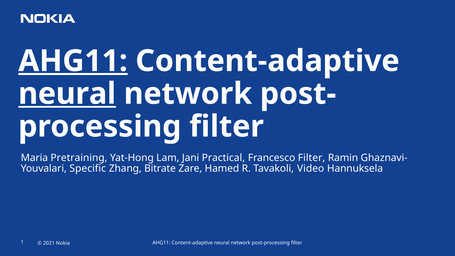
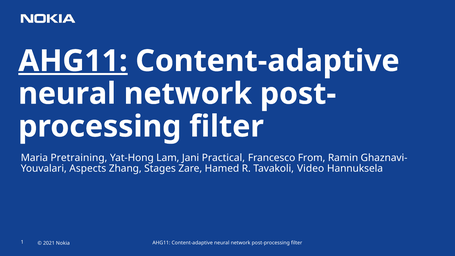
neural underline: present -> none (67, 94)
Francesco Filter: Filter -> From (312, 158)
Specific: Specific -> Aspects (88, 169)
Bitrate: Bitrate -> Stages (160, 169)
